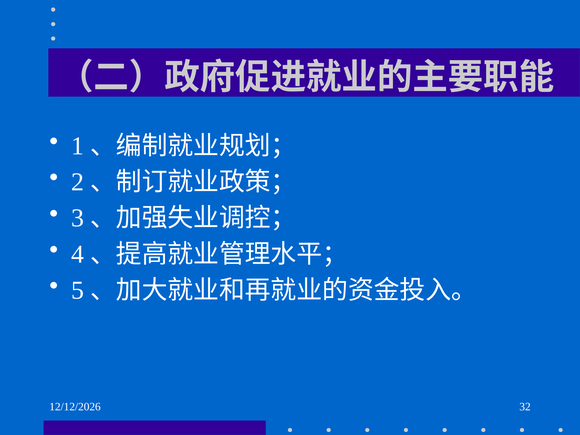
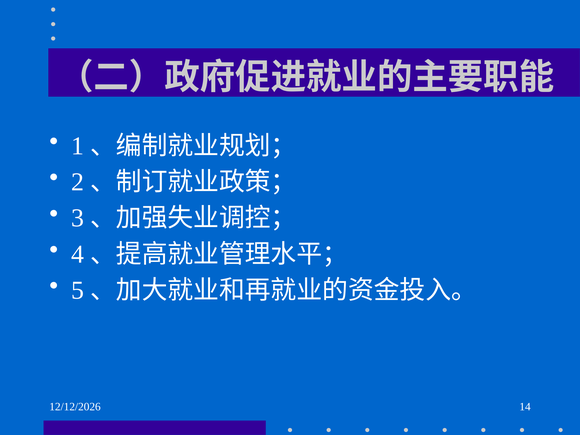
32: 32 -> 14 (525, 407)
